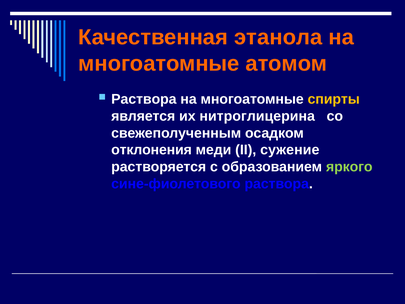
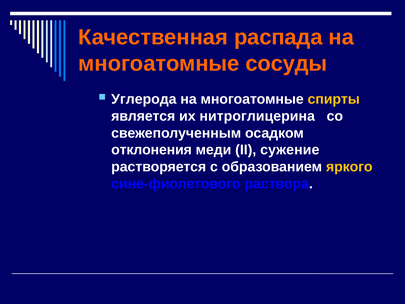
этанола: этанола -> распада (278, 37)
атомом: атомом -> сосуды (286, 64)
Раствора: Раствора -> Углерода (144, 99)
яркого colour: light green -> yellow (349, 167)
